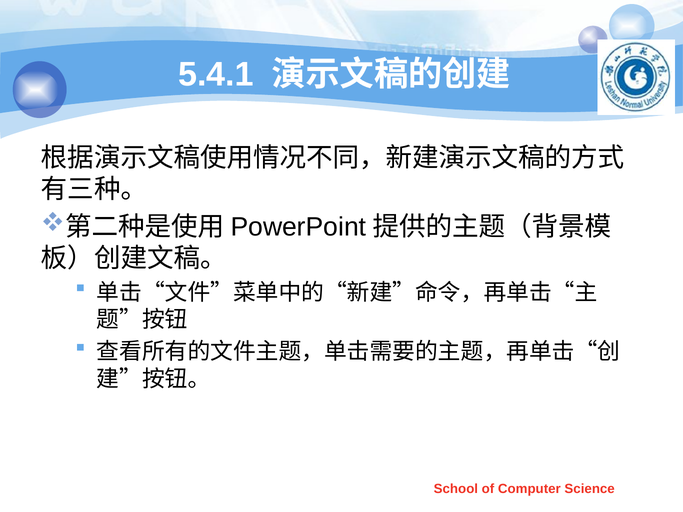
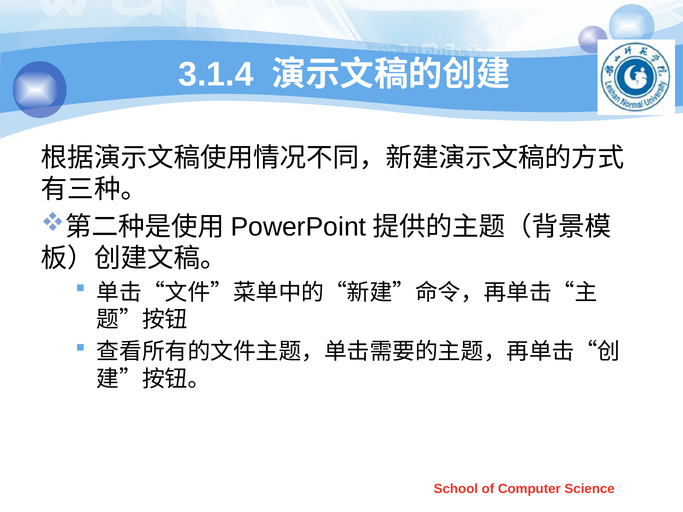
5.4.1: 5.4.1 -> 3.1.4 (216, 75)
